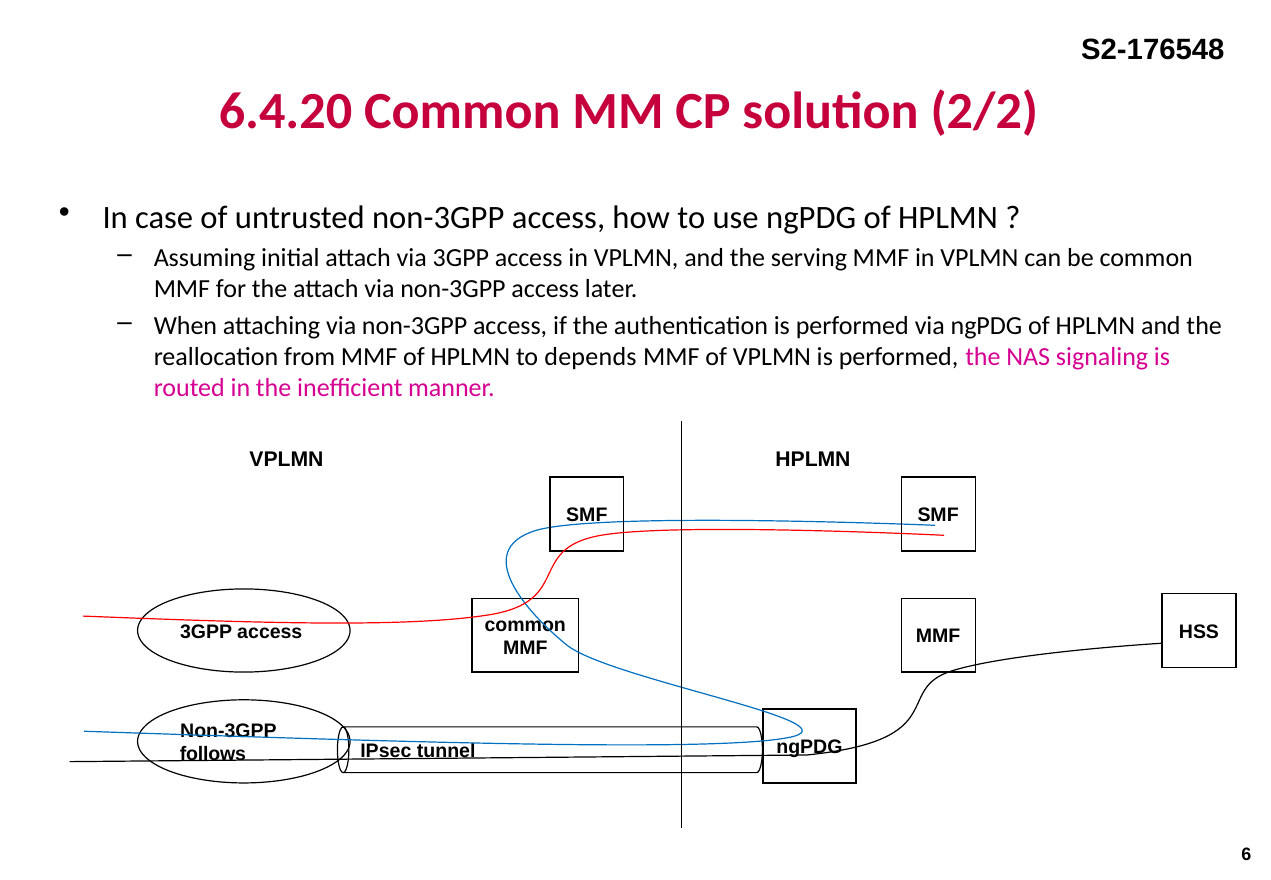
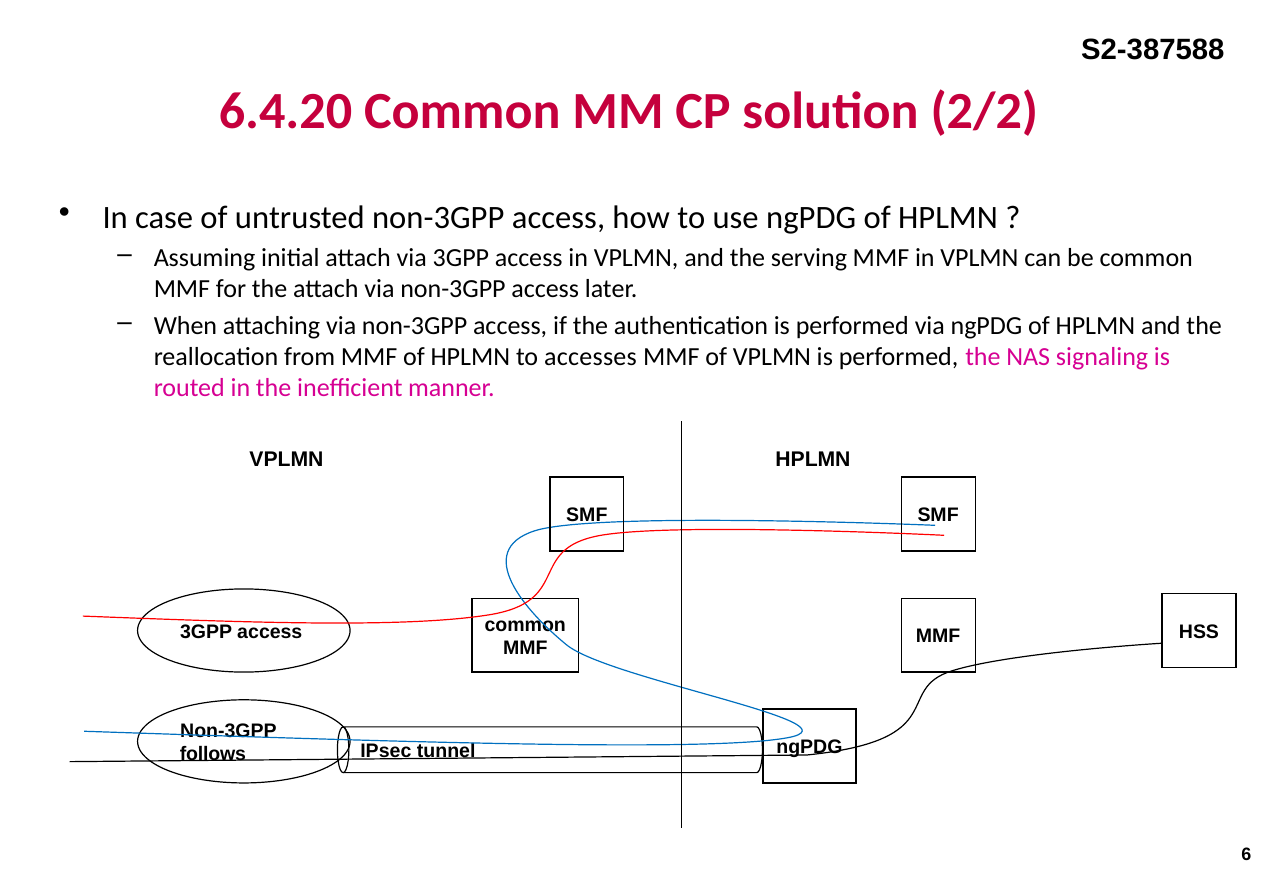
S2-176548: S2-176548 -> S2-387588 (1153, 50)
depends: depends -> accesses (590, 357)
